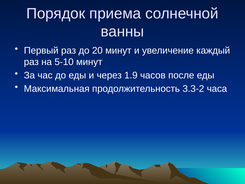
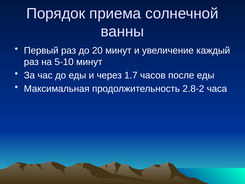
1.9: 1.9 -> 1.7 (131, 75)
3.3-2: 3.3-2 -> 2.8-2 (193, 89)
